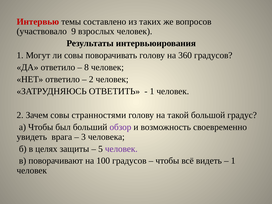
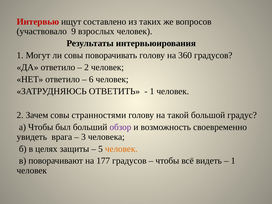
темы: темы -> ищут (71, 22)
8: 8 -> 2 (86, 67)
2: 2 -> 6 (91, 79)
человек colour: purple -> orange (121, 149)
100: 100 -> 177 (103, 161)
